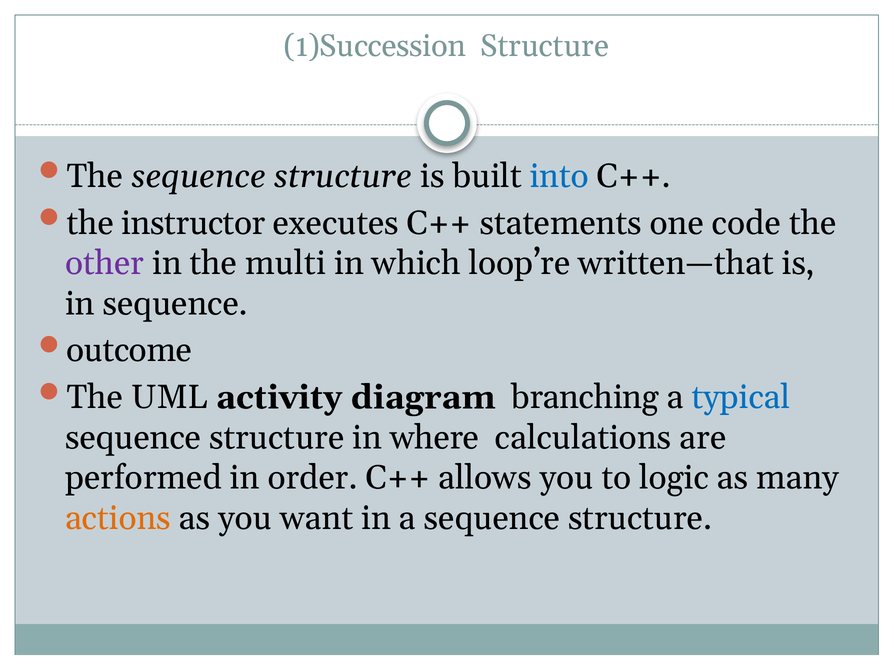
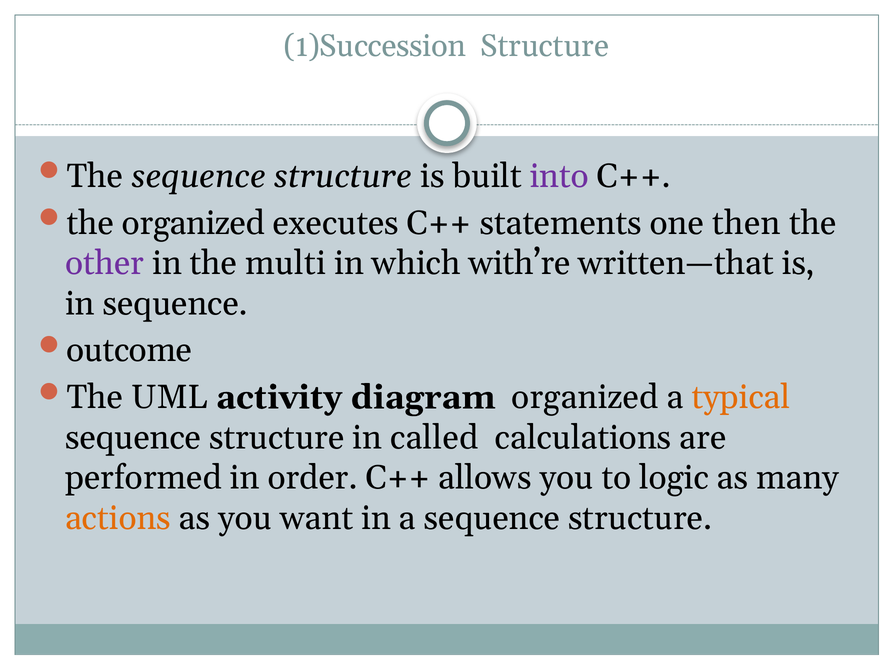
into colour: blue -> purple (559, 176)
the instructor: instructor -> organized (193, 223)
code: code -> then (746, 223)
loop’re: loop’re -> with’re (520, 263)
diagram branching: branching -> organized (585, 398)
typical colour: blue -> orange (741, 398)
where: where -> called (434, 438)
